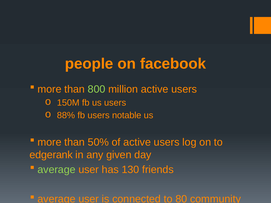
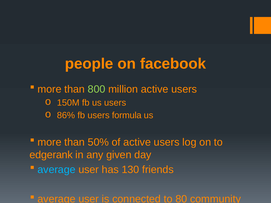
88%: 88% -> 86% (66, 115)
notable: notable -> formula (127, 115)
average colour: light green -> light blue (57, 170)
